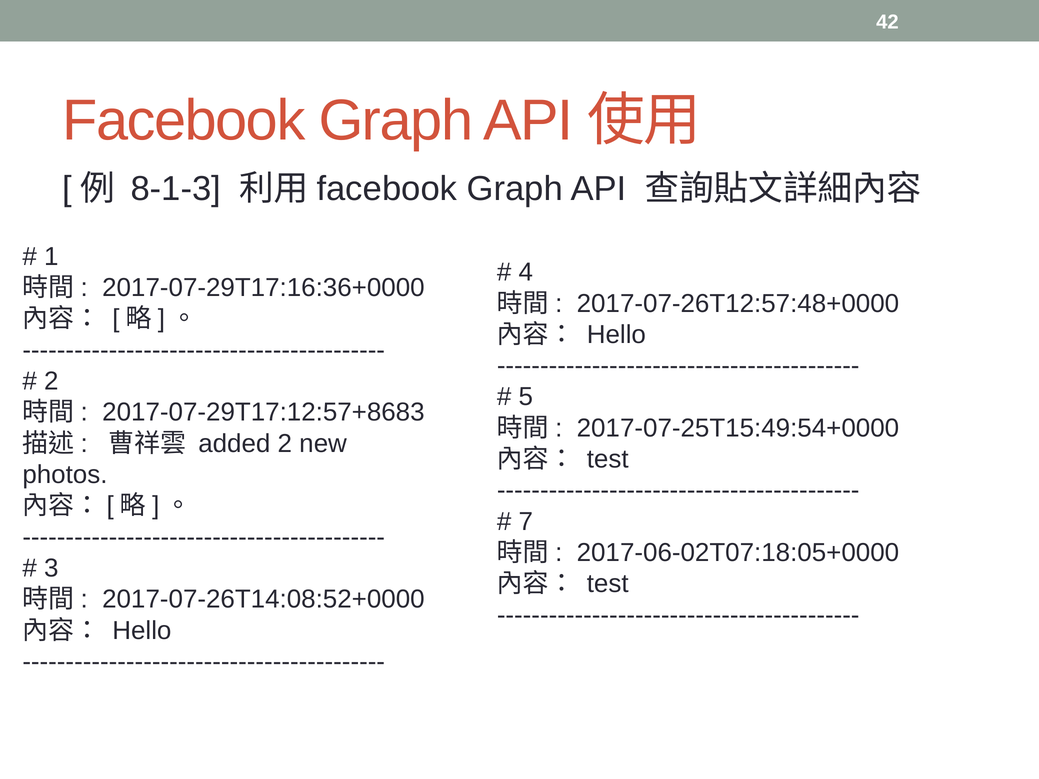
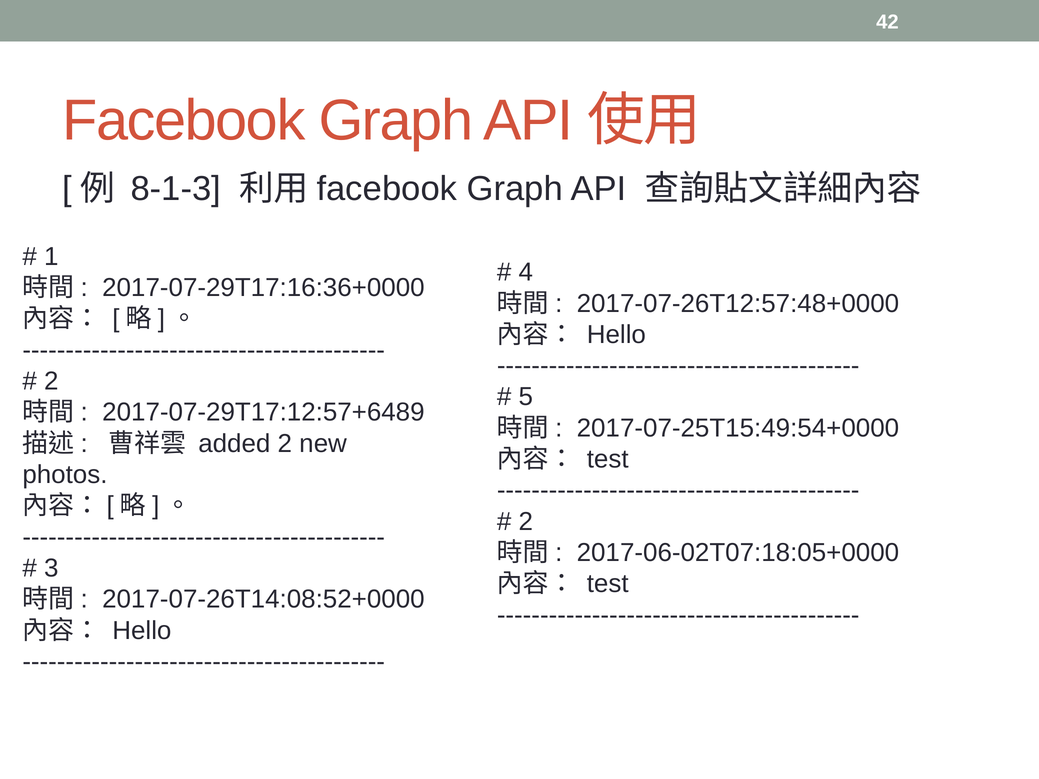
2017-07-29T17:12:57+8683: 2017-07-29T17:12:57+8683 -> 2017-07-29T17:12:57+6489 (263, 413)
7: 7 -> 2 (526, 522)
